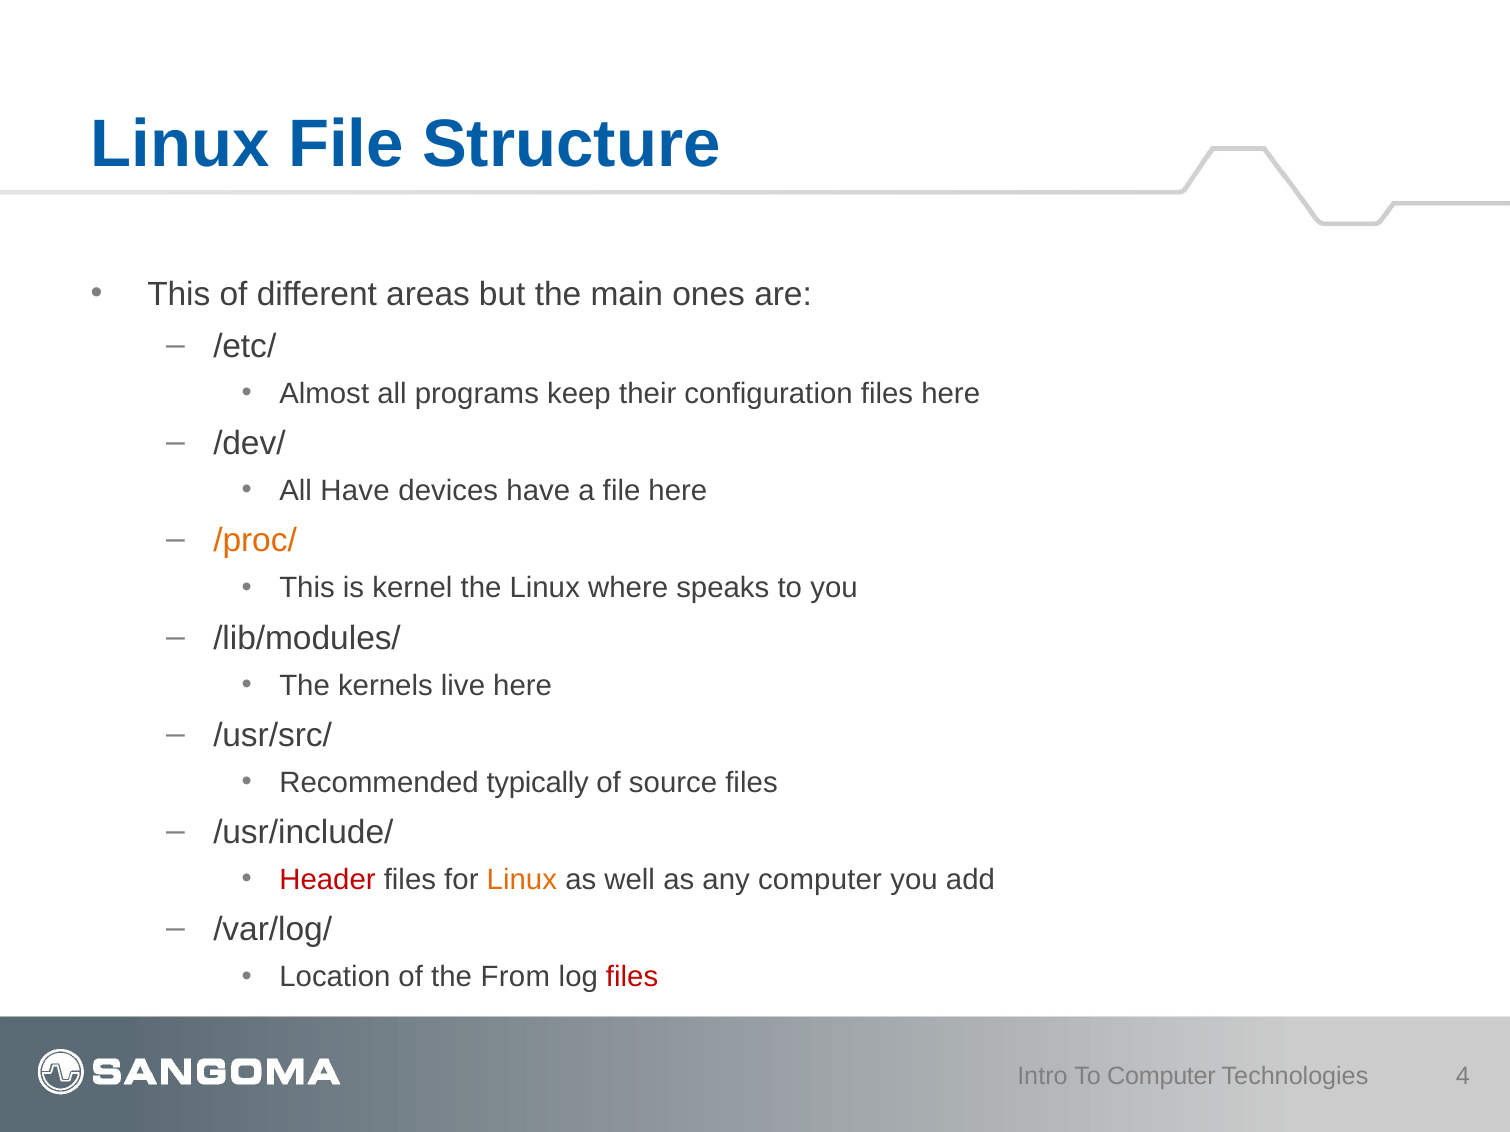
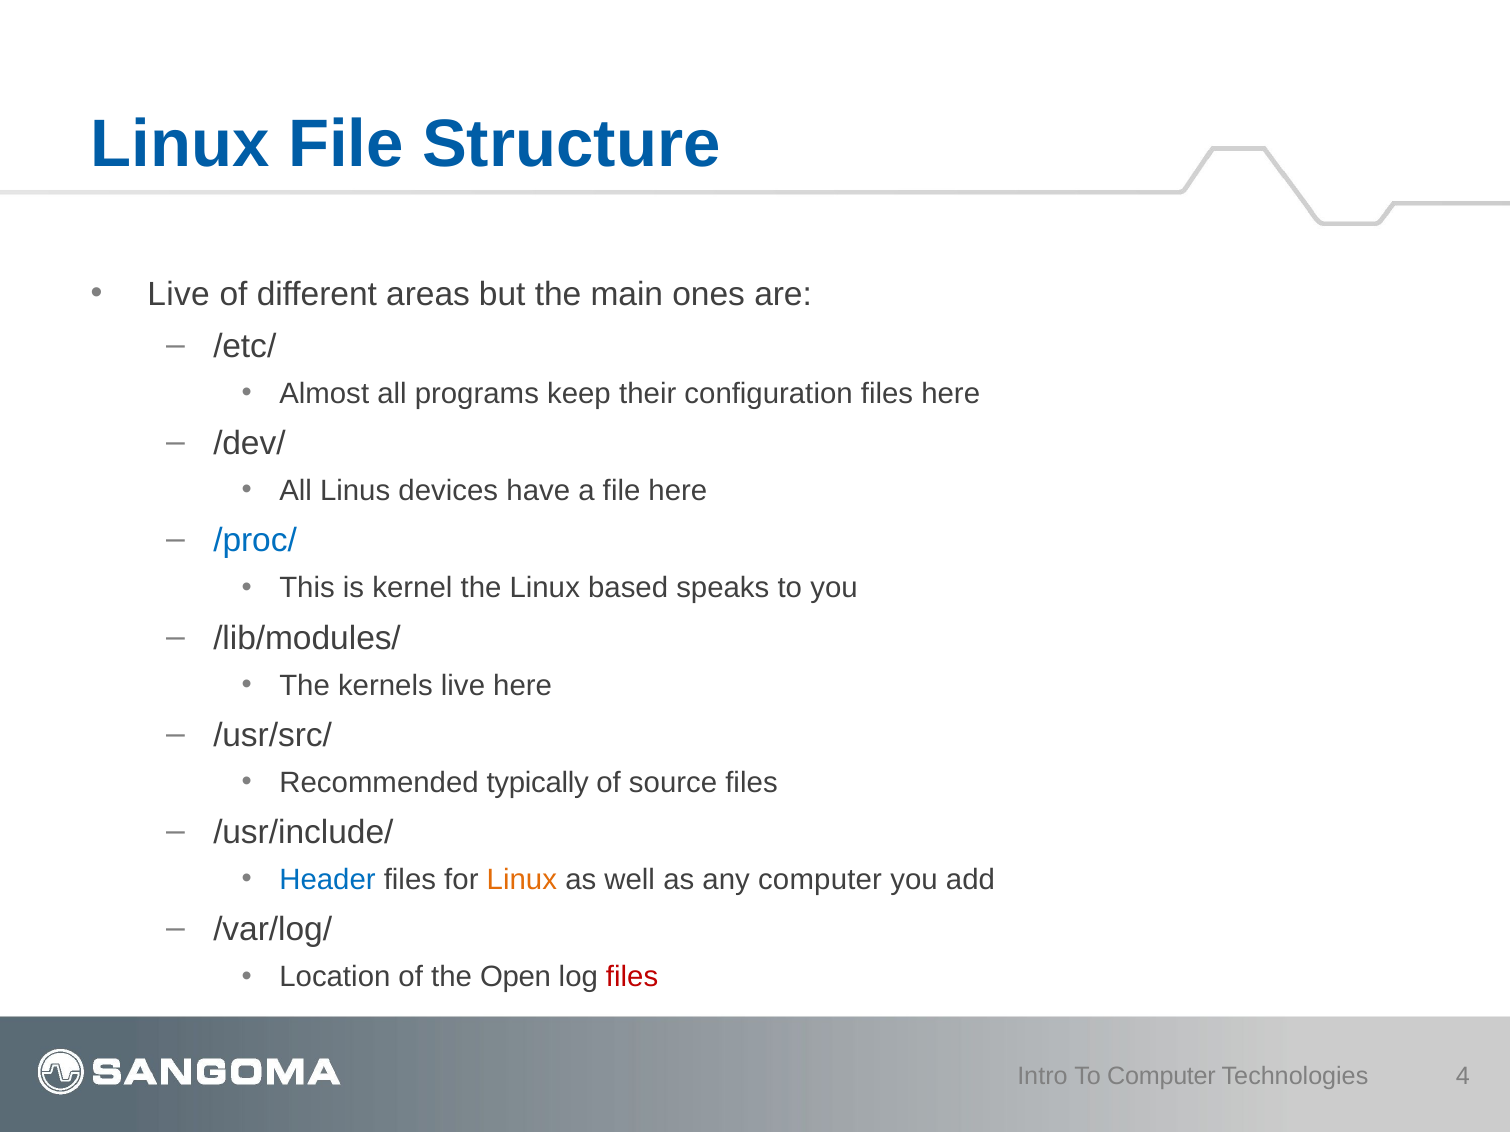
This: This -> Live (179, 294)
All Have: Have -> Linus (355, 491)
/proc/ colour: orange -> blue (255, 541)
where: where -> based (628, 588)
Header colour: red -> blue (327, 880)
From: From -> Open (516, 978)
